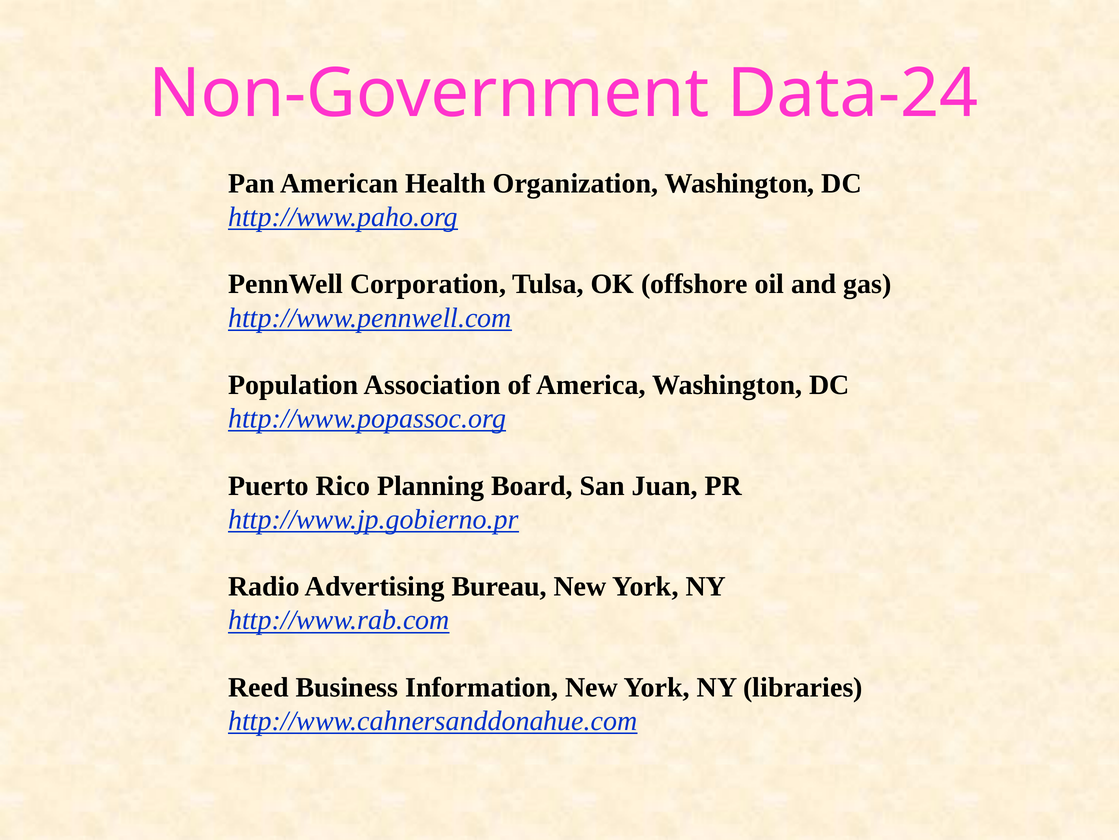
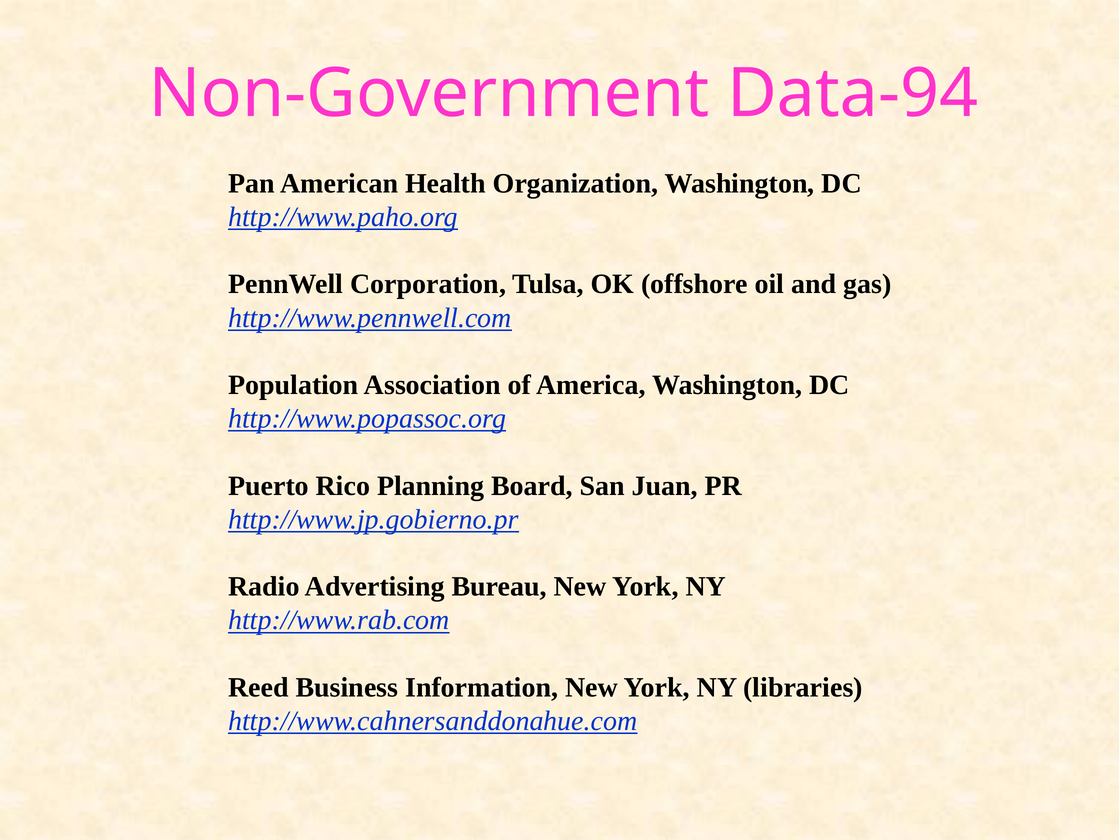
Data-24: Data-24 -> Data-94 (853, 93)
